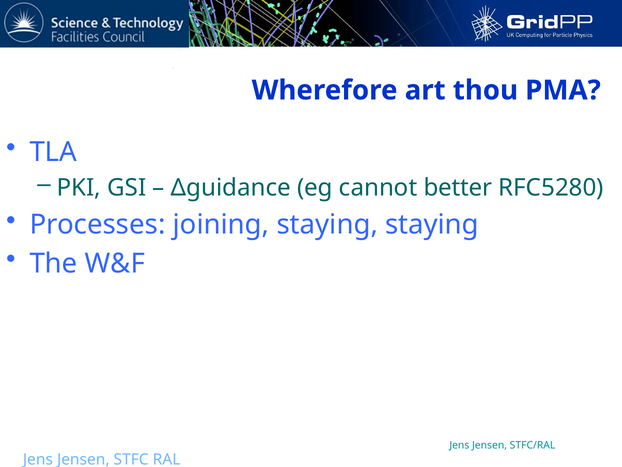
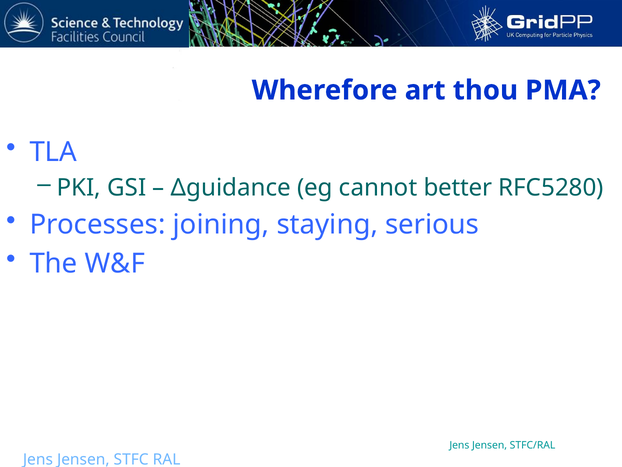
staying staying: staying -> serious (432, 225)
